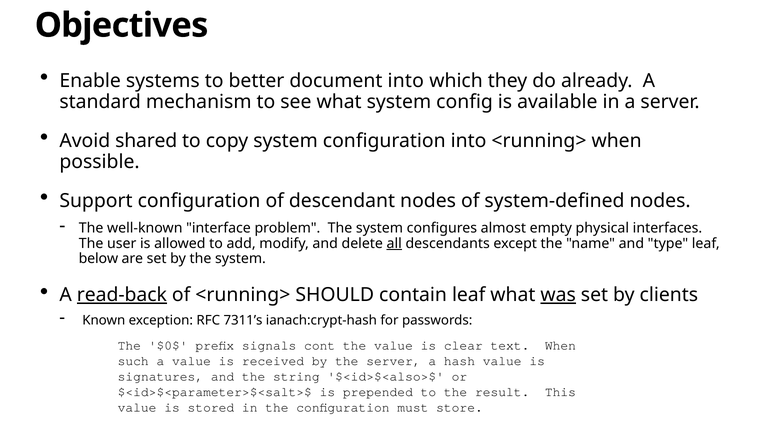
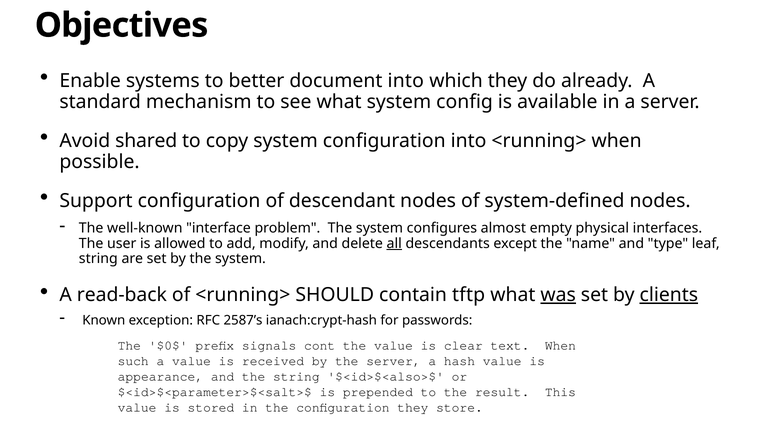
below: below -> string (98, 259)
read-back underline: present -> none (122, 295)
contain leaf: leaf -> tftp (469, 295)
clients underline: none -> present (669, 295)
7311’s: 7311’s -> 2587’s (243, 321)
signatures: signatures -> appearance (160, 377)
configuration must: must -> they (413, 408)
